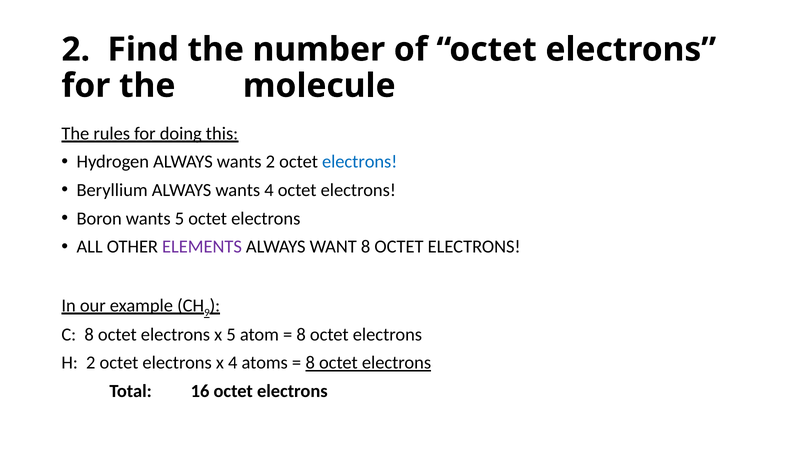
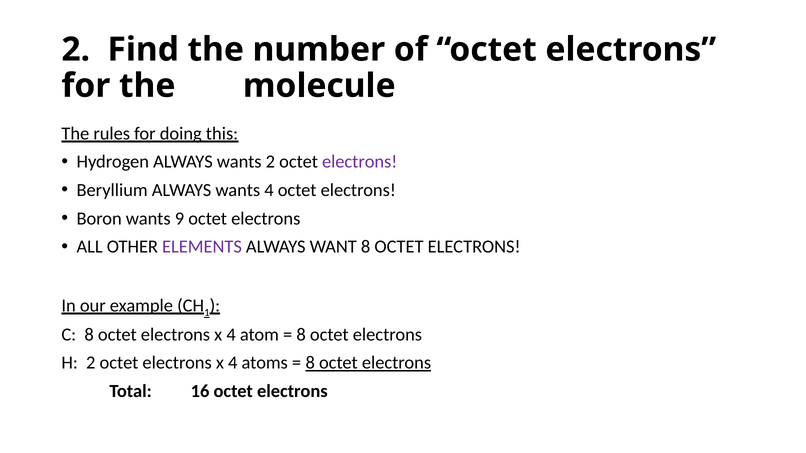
electrons colour: blue -> purple (360, 162)
wants 5: 5 -> 9 (179, 219)
9: 9 -> 1 (207, 313)
5: 5 -> 4 (231, 335)
